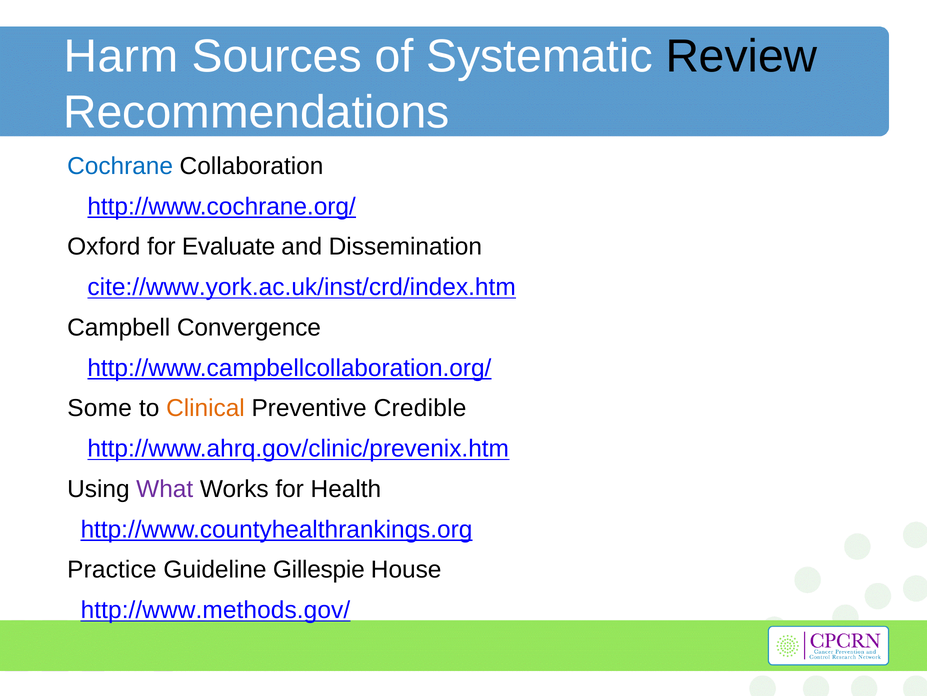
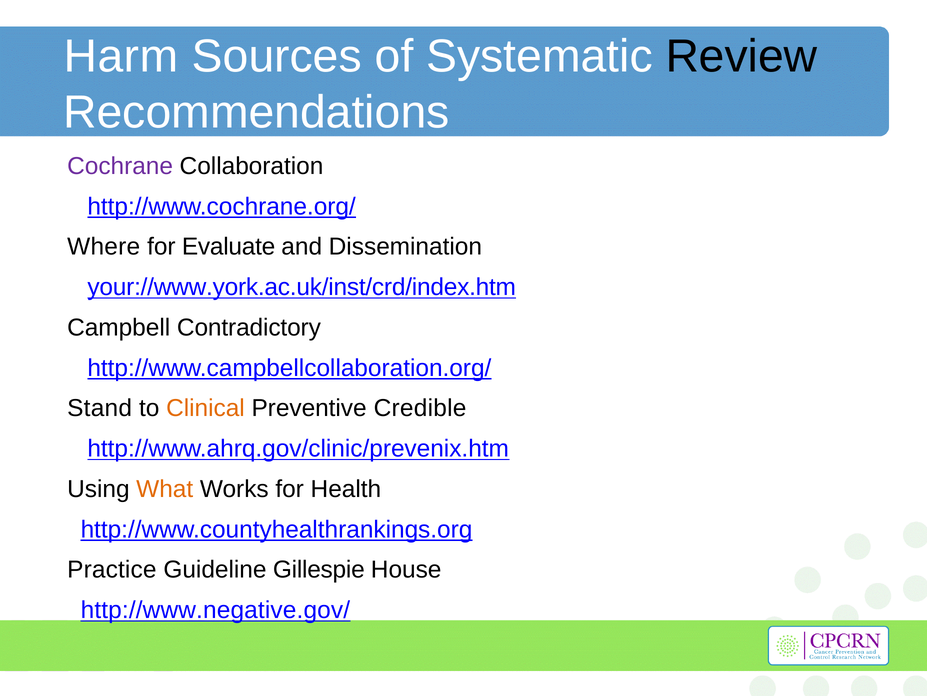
Cochrane colour: blue -> purple (120, 166)
Oxford: Oxford -> Where (104, 247)
cite://www.york.ac.uk/inst/crd/index.htm: cite://www.york.ac.uk/inst/crd/index.htm -> your://www.york.ac.uk/inst/crd/index.htm (302, 287)
Convergence: Convergence -> Contradictory (249, 327)
Some: Some -> Stand (100, 408)
What colour: purple -> orange (165, 489)
http://www.methods.gov/: http://www.methods.gov/ -> http://www.negative.gov/ (215, 610)
